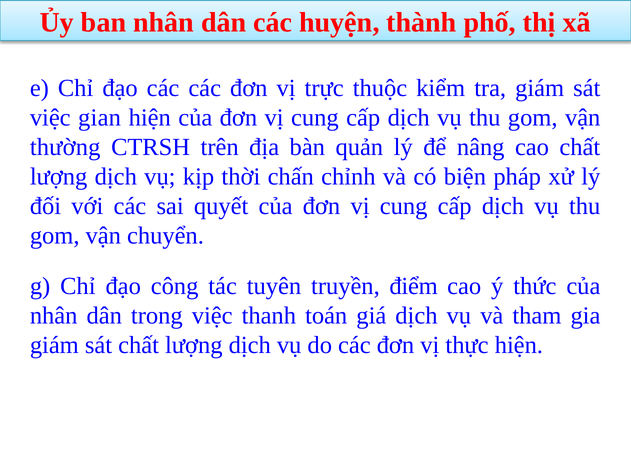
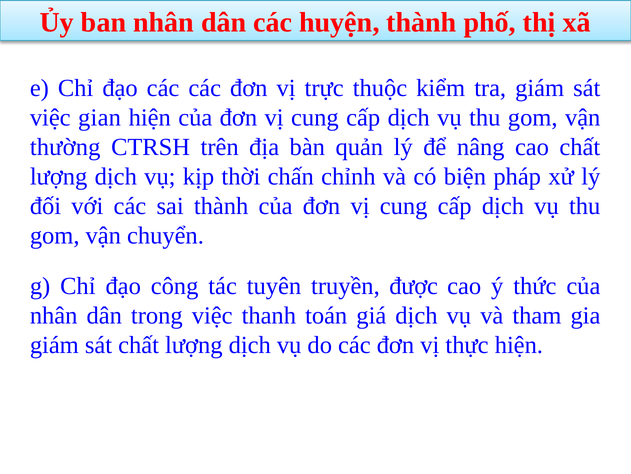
sai quyết: quyết -> thành (221, 206)
điểm: điểm -> được (414, 286)
